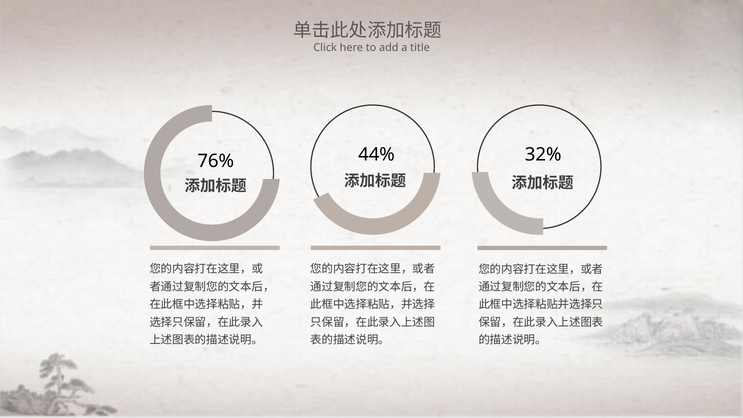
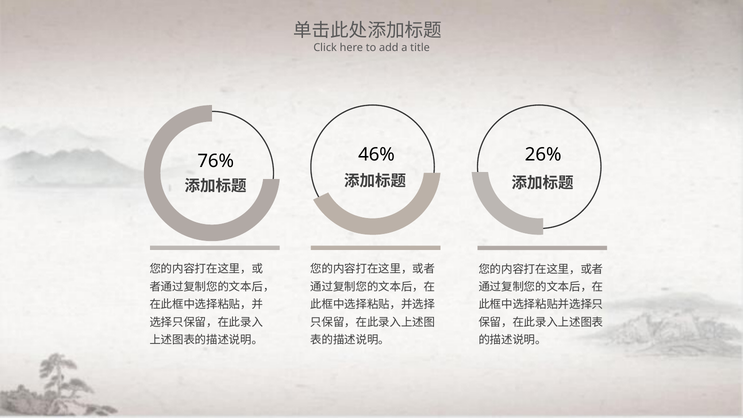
44%: 44% -> 46% (376, 155)
32%: 32% -> 26% (543, 155)
